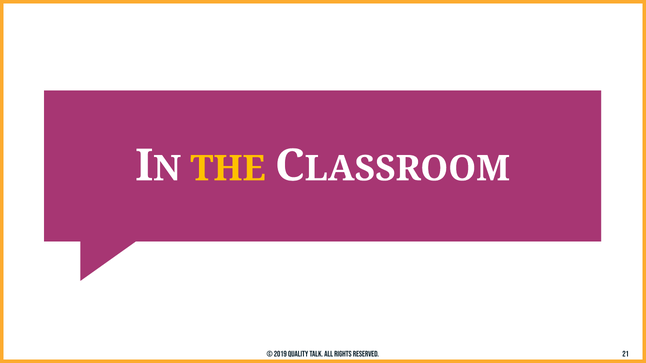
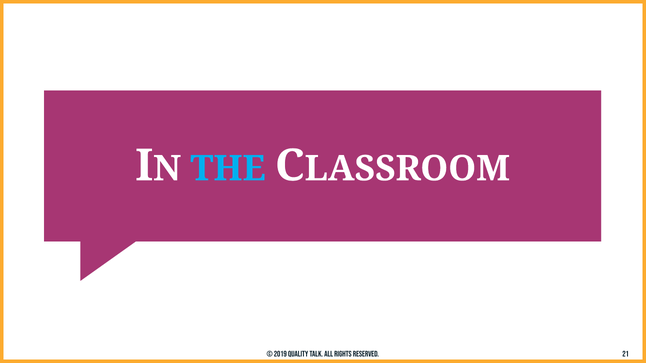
THE colour: yellow -> light blue (228, 169)
